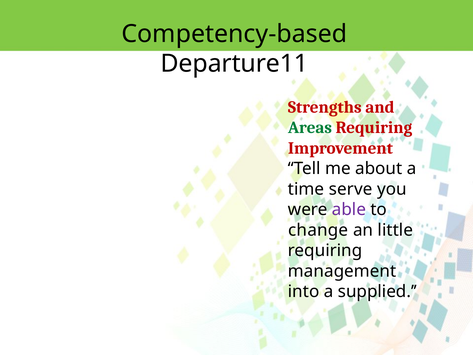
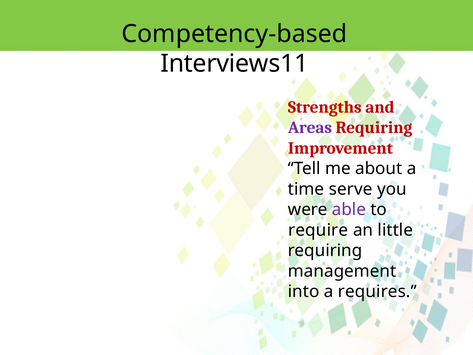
Departure11: Departure11 -> Interviews11 (234, 64)
Areas colour: green -> purple (310, 128)
change: change -> require (318, 230)
supplied: supplied -> requires (377, 291)
